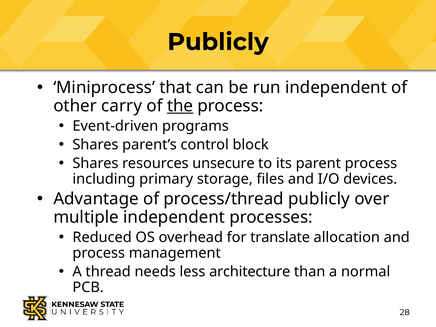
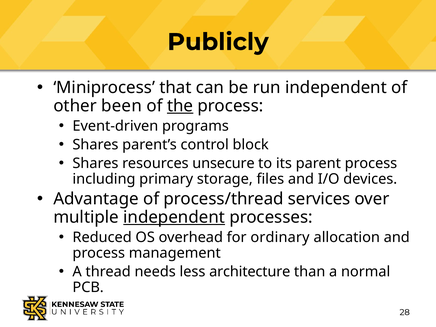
carry: carry -> been (122, 106)
process/thread publicly: publicly -> services (319, 199)
independent underline: none -> present (174, 217)
translate: translate -> ordinary (280, 237)
